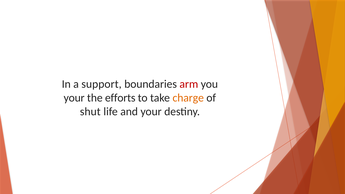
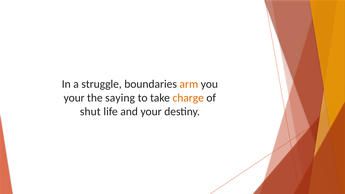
support: support -> struggle (102, 84)
arm colour: red -> orange (189, 84)
efforts: efforts -> saying (120, 98)
